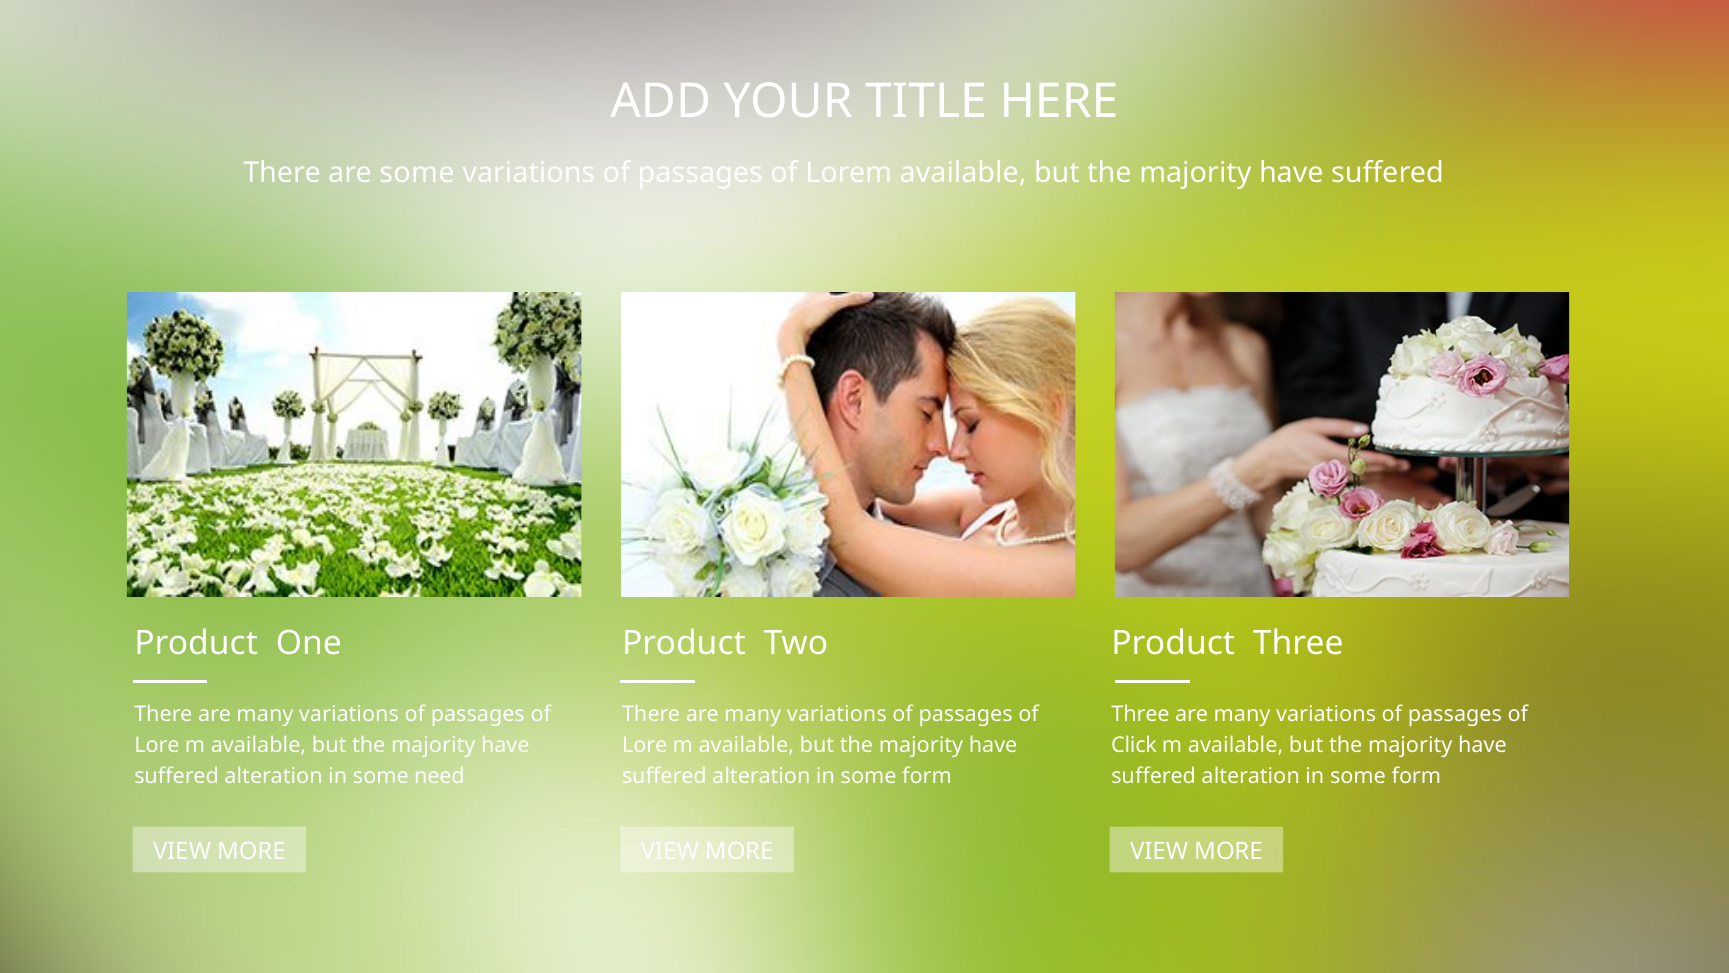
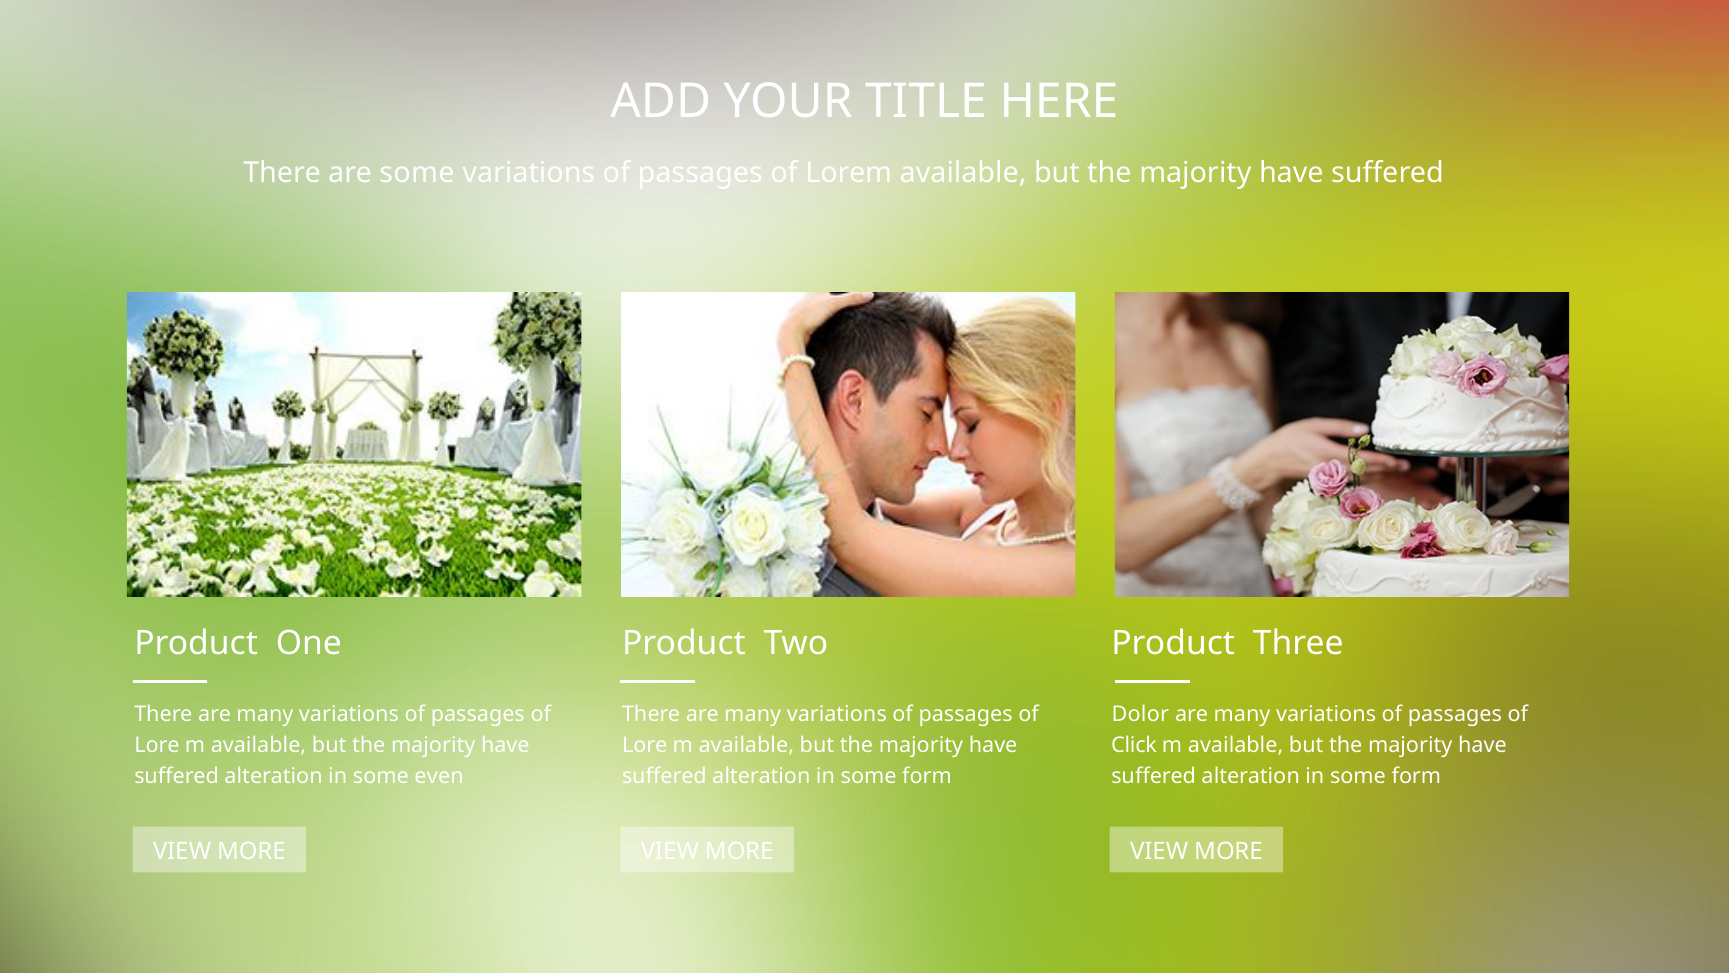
Three: Three -> Dolor (1140, 714)
need: need -> even (439, 776)
